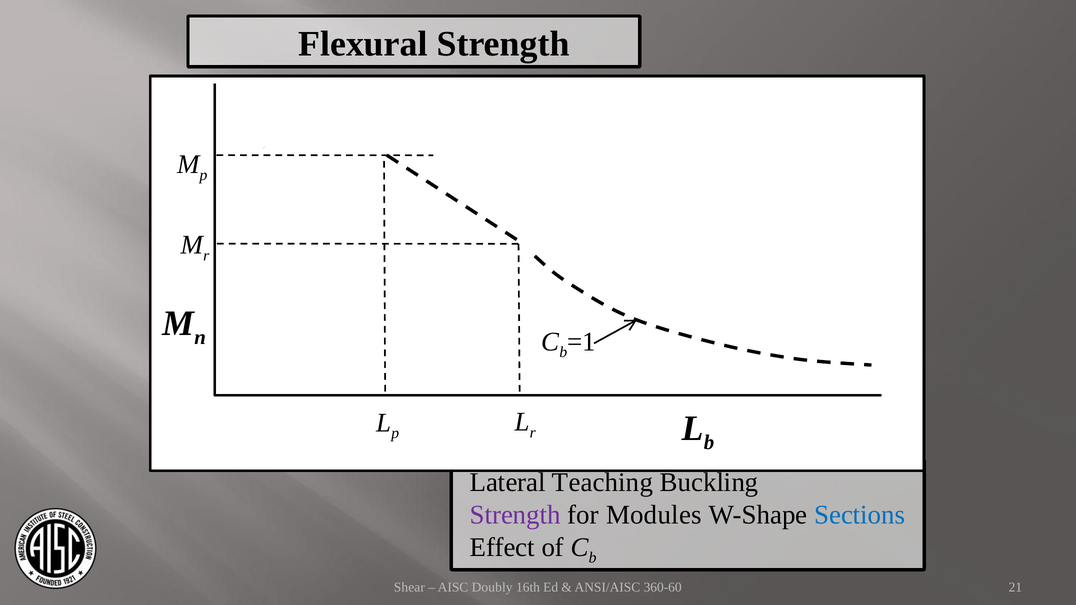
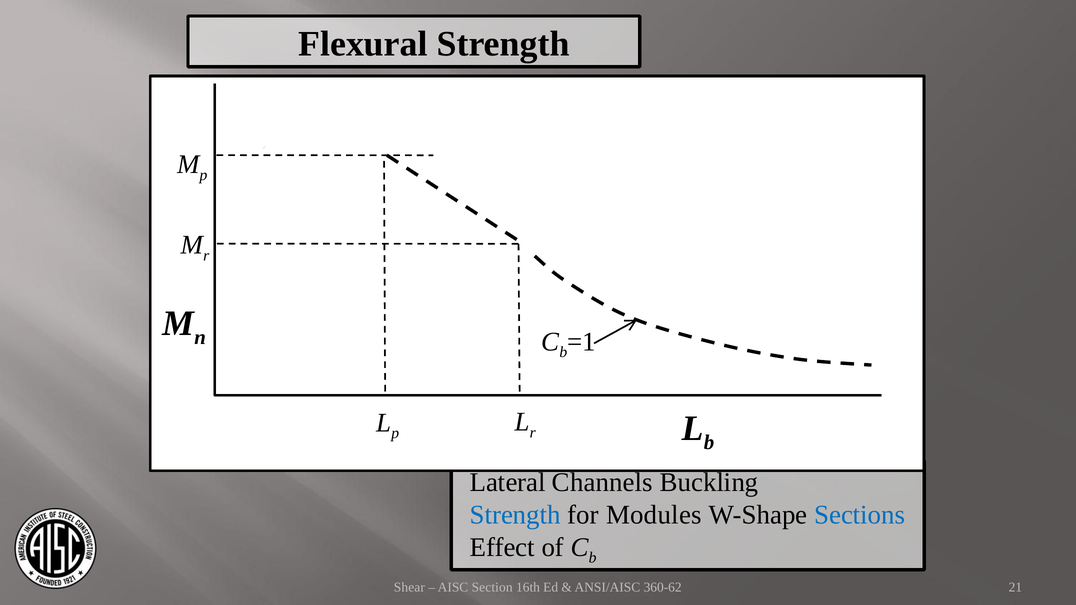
Teaching: Teaching -> Channels (602, 483)
Strength colour: purple -> blue (515, 515)
Doubly: Doubly -> Section (492, 587)
360-60: 360-60 -> 360-62 (663, 587)
